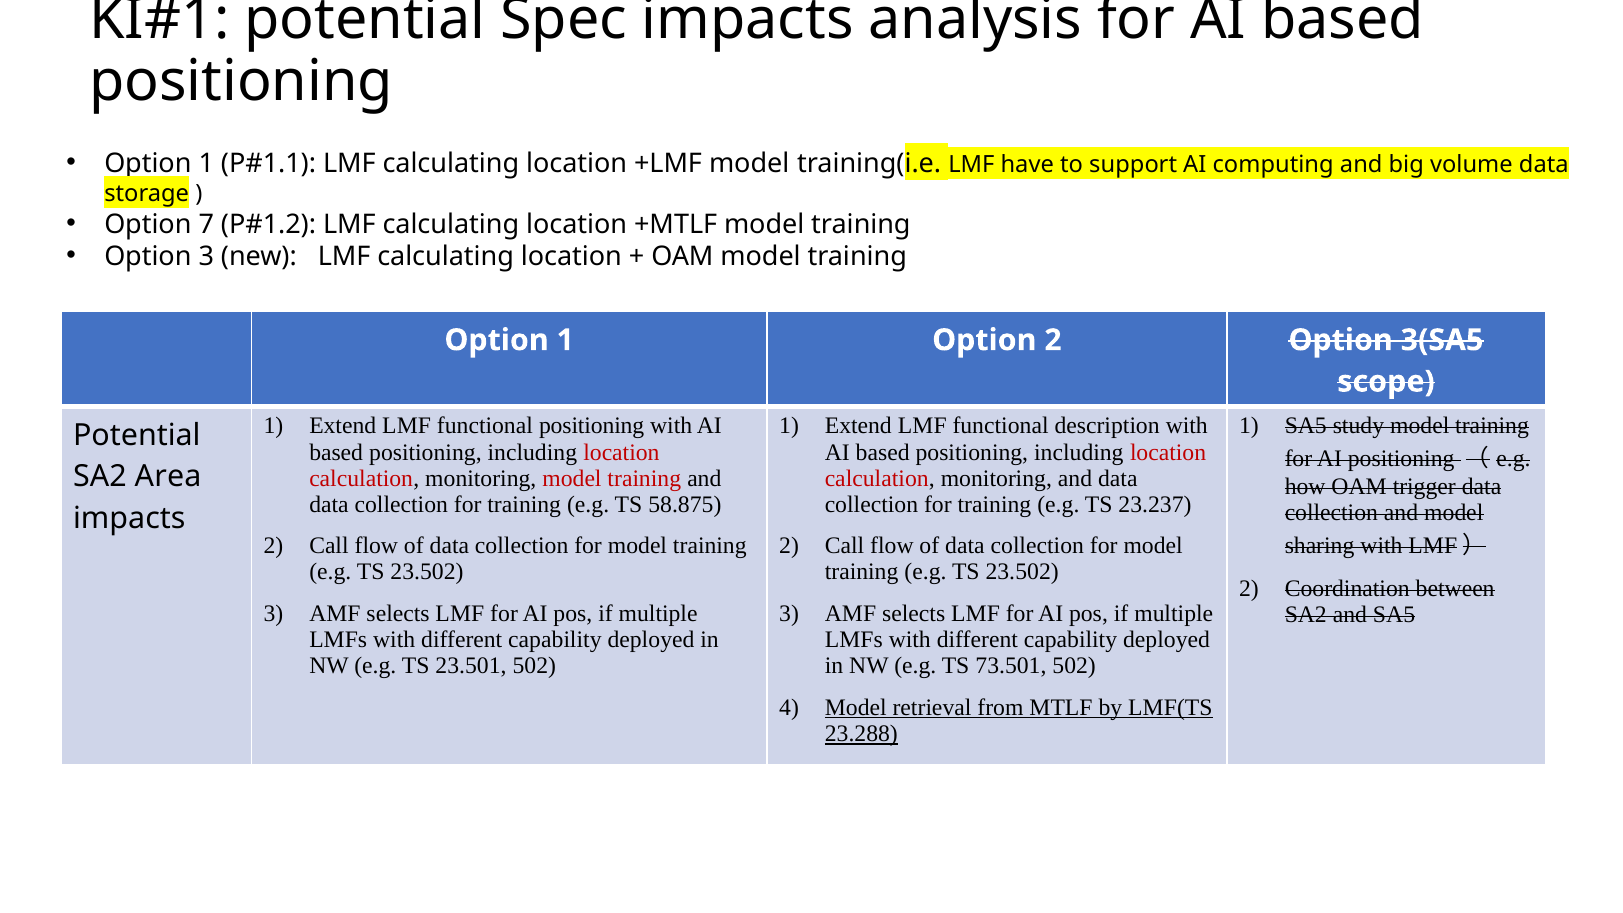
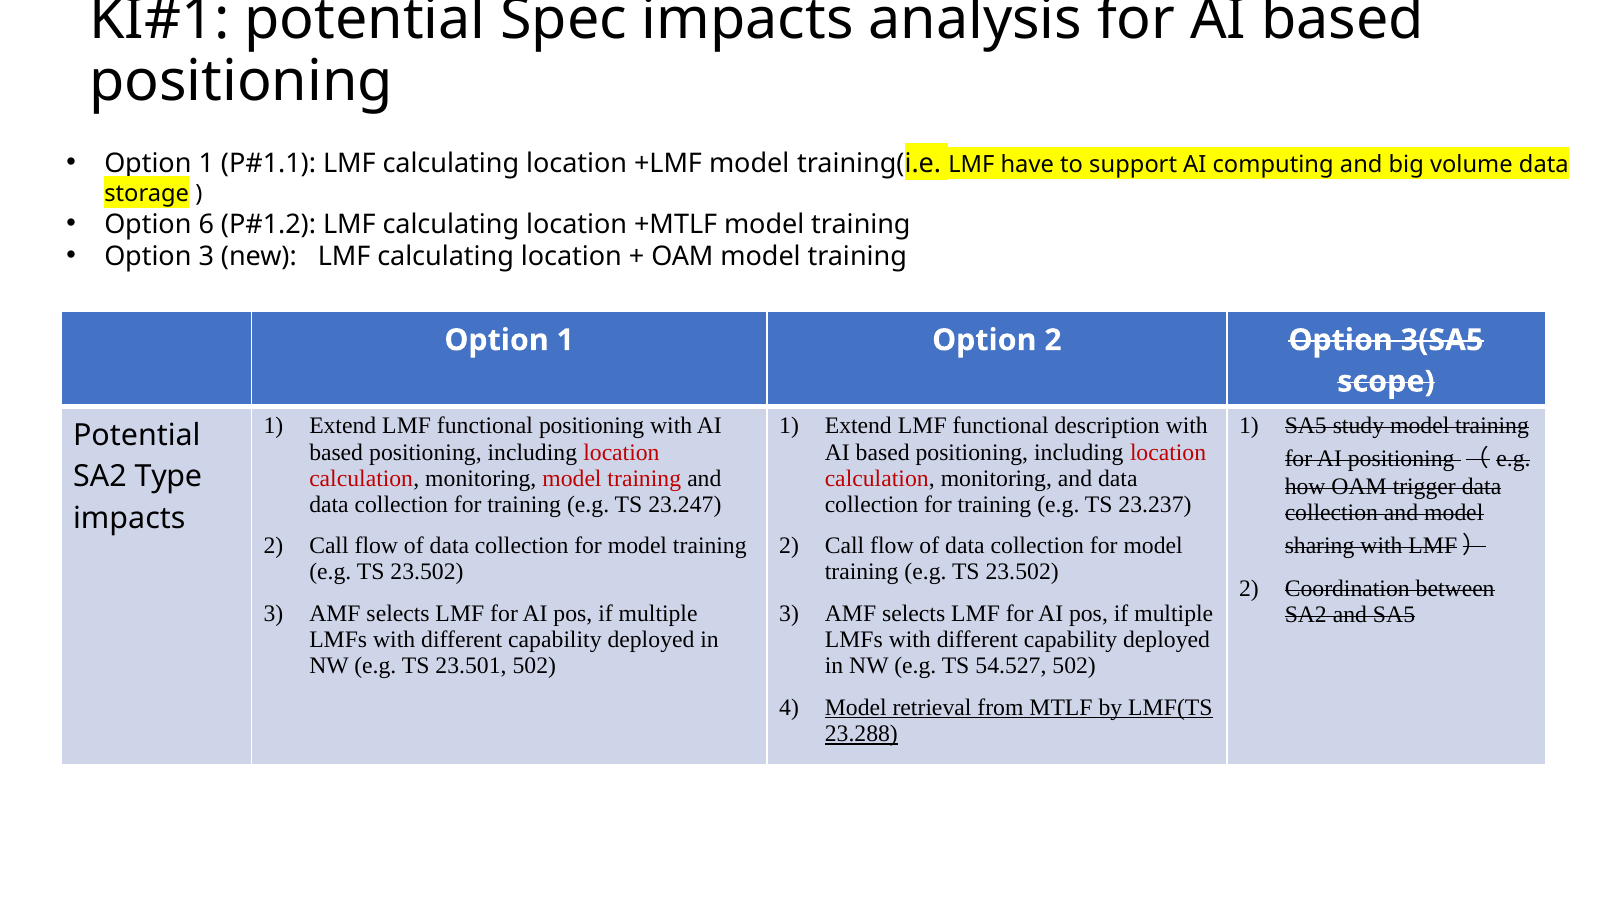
7: 7 -> 6 (206, 224)
Area: Area -> Type (168, 477)
58.875: 58.875 -> 23.247 (685, 505)
73.501: 73.501 -> 54.527 (1011, 666)
